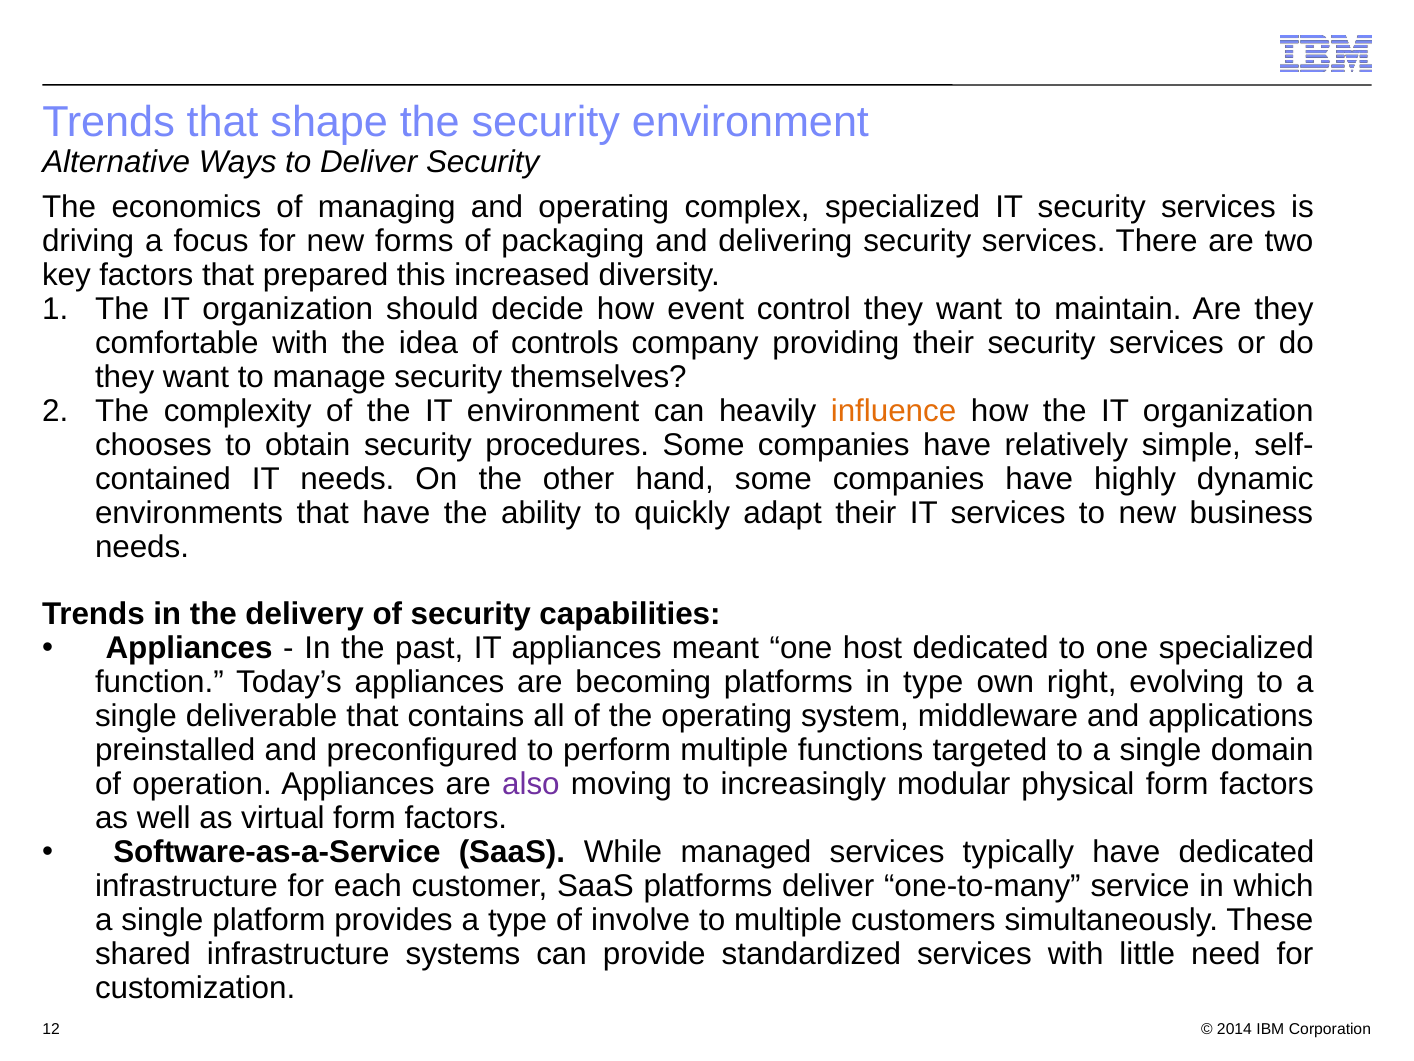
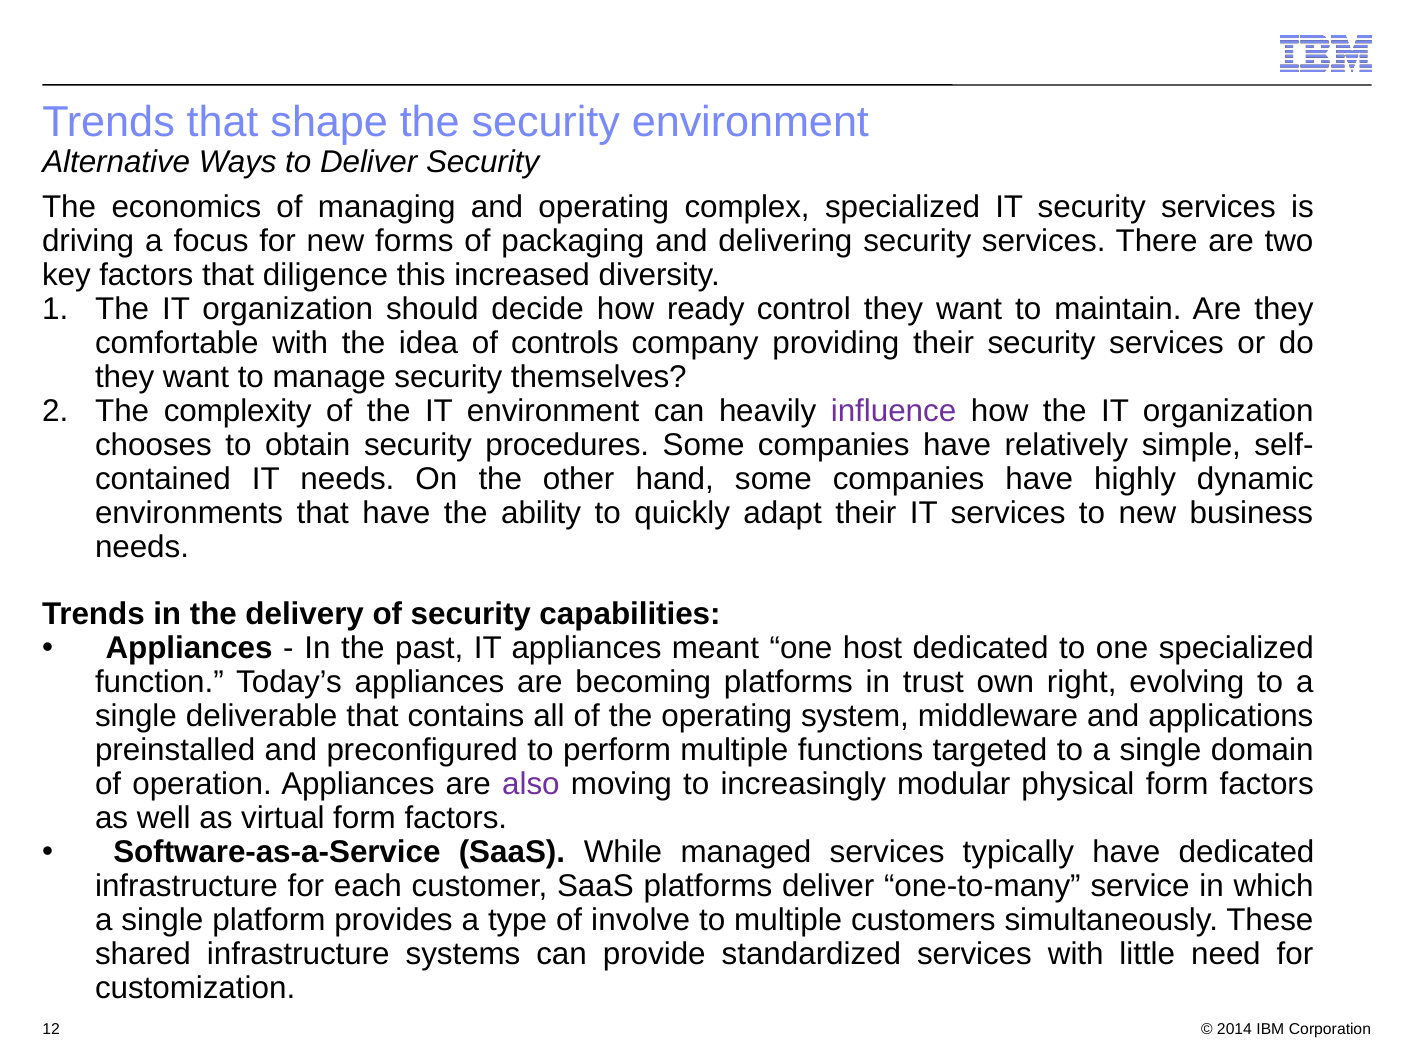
prepared: prepared -> diligence (325, 275)
event: event -> ready (706, 309)
influence colour: orange -> purple (894, 411)
in type: type -> trust (933, 682)
